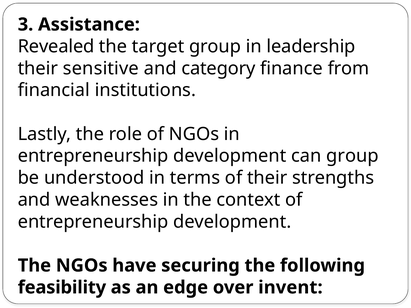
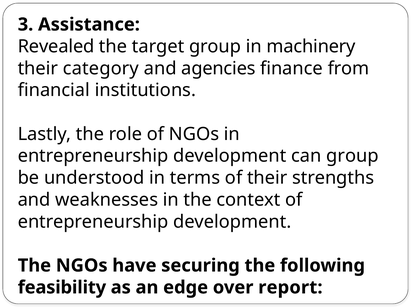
leadership: leadership -> machinery (311, 46)
sensitive: sensitive -> category (101, 68)
category: category -> agencies (218, 68)
invent: invent -> report (290, 288)
